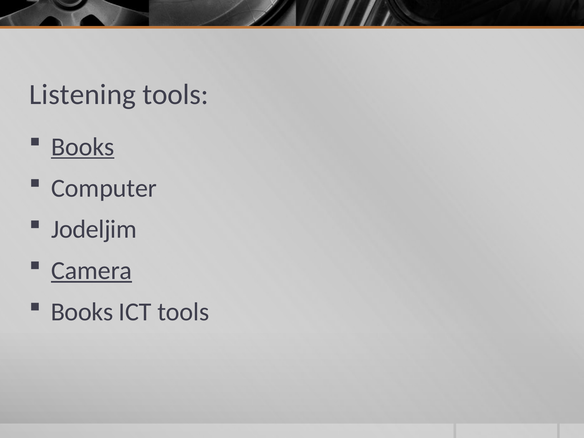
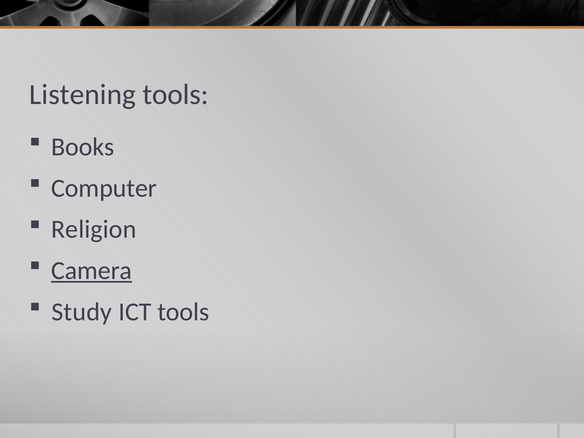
Books underline: present -> none (83, 147)
Jodeljim: Jodeljim -> Religion (94, 229)
Books: Books -> Study (82, 312)
